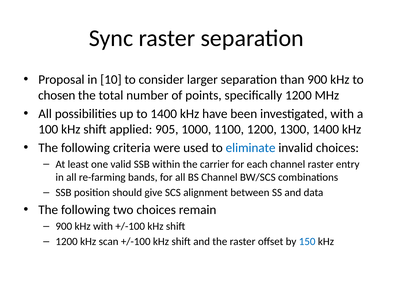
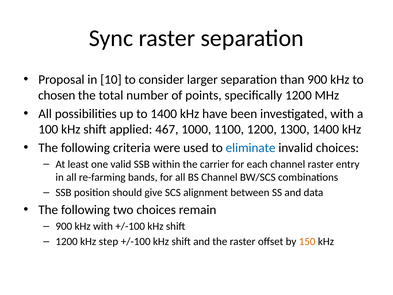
905: 905 -> 467 (167, 129)
scan: scan -> step (108, 241)
150 colour: blue -> orange (307, 241)
